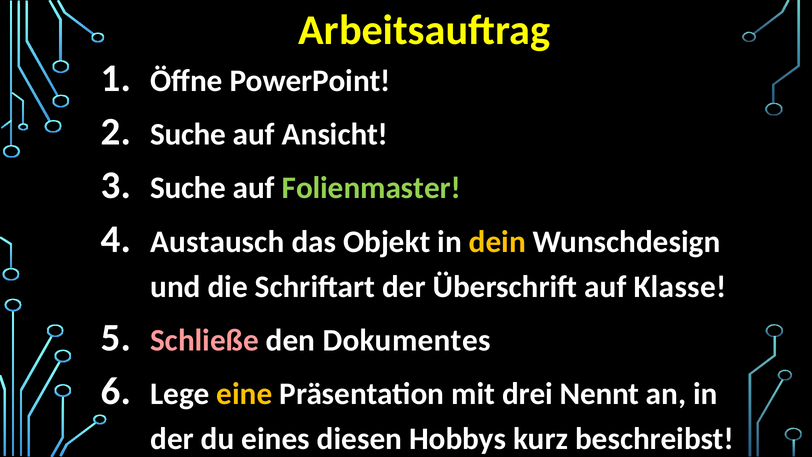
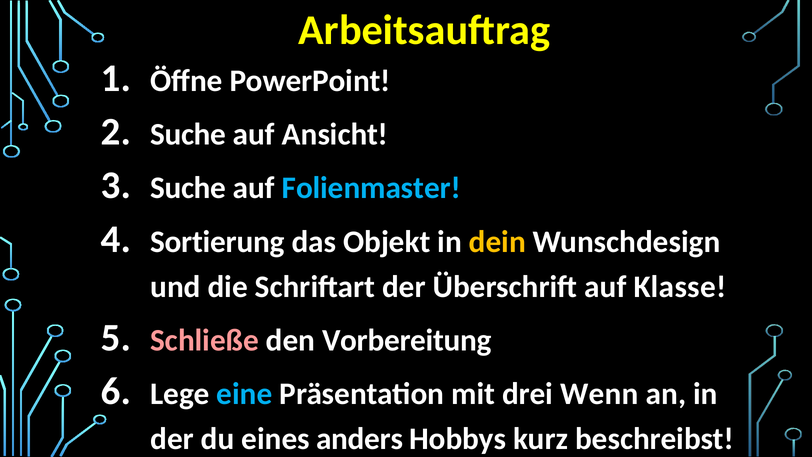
Folienmaster colour: light green -> light blue (371, 188)
Austausch: Austausch -> Sortierung (217, 242)
Dokumentes: Dokumentes -> Vorbereitung (407, 340)
eine colour: yellow -> light blue (244, 394)
Nennt: Nennt -> Wenn (599, 394)
diesen: diesen -> anders (360, 439)
